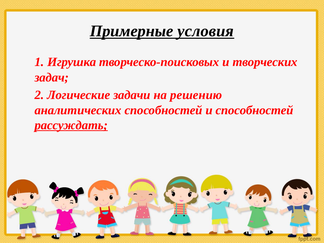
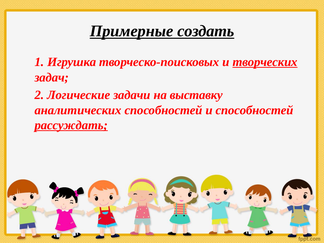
условия: условия -> создать (206, 31)
творческих underline: none -> present (265, 62)
решению: решению -> выставку (196, 95)
